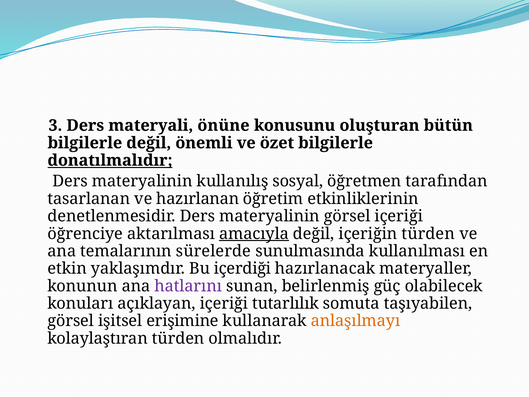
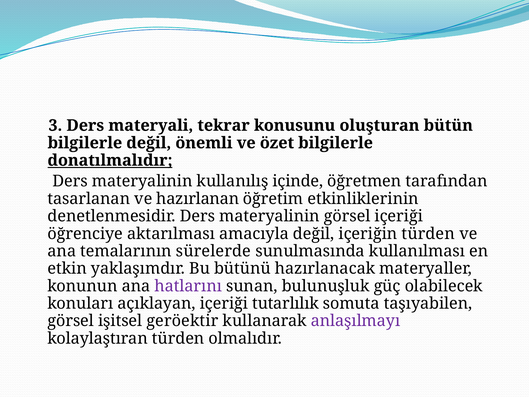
önüne: önüne -> tekrar (224, 125)
sosyal: sosyal -> içinde (298, 181)
amacıyla underline: present -> none (254, 234)
içerdiği: içerdiği -> bütünü (242, 268)
belirlenmiş: belirlenmiş -> bulunuşluk (326, 286)
erişimine: erişimine -> geröektir (182, 321)
anlaşılmayı colour: orange -> purple (356, 321)
